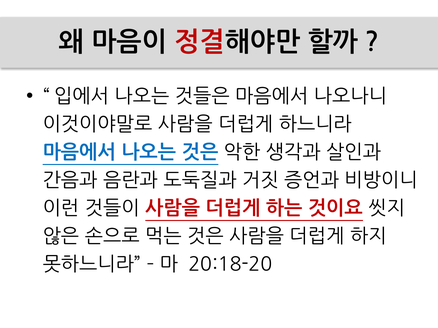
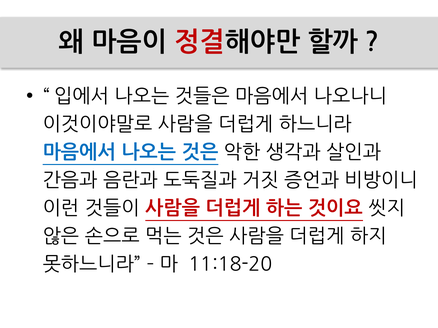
20:18-20: 20:18-20 -> 11:18-20 (230, 265)
